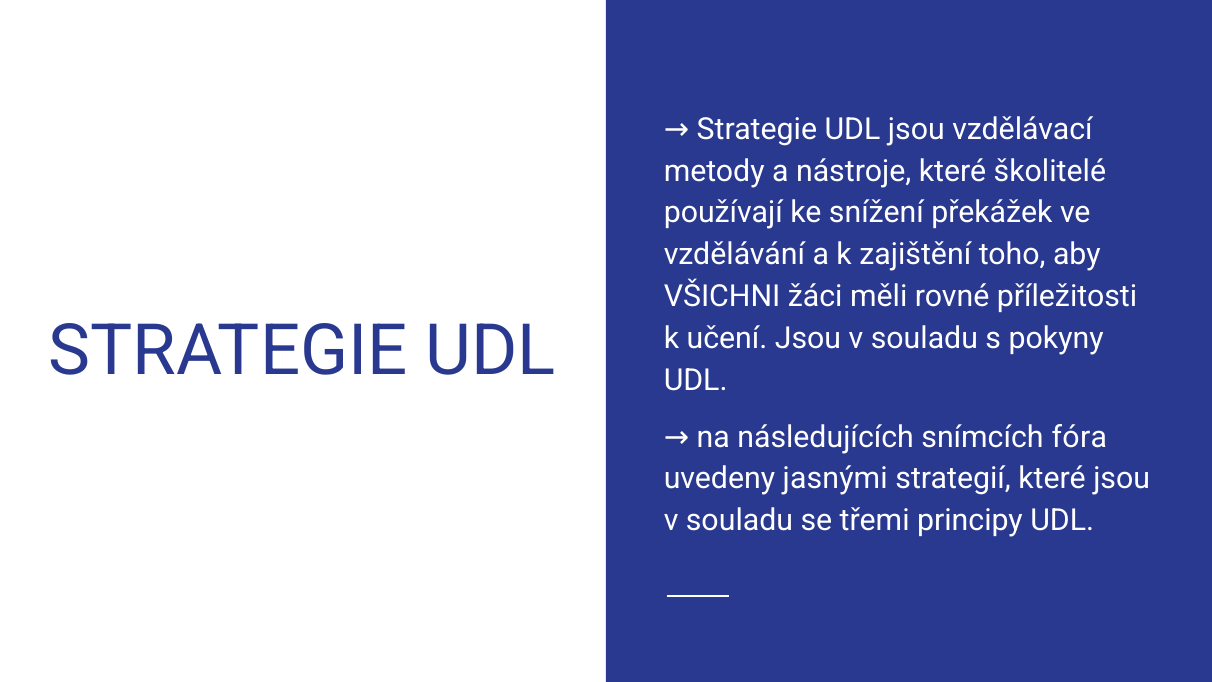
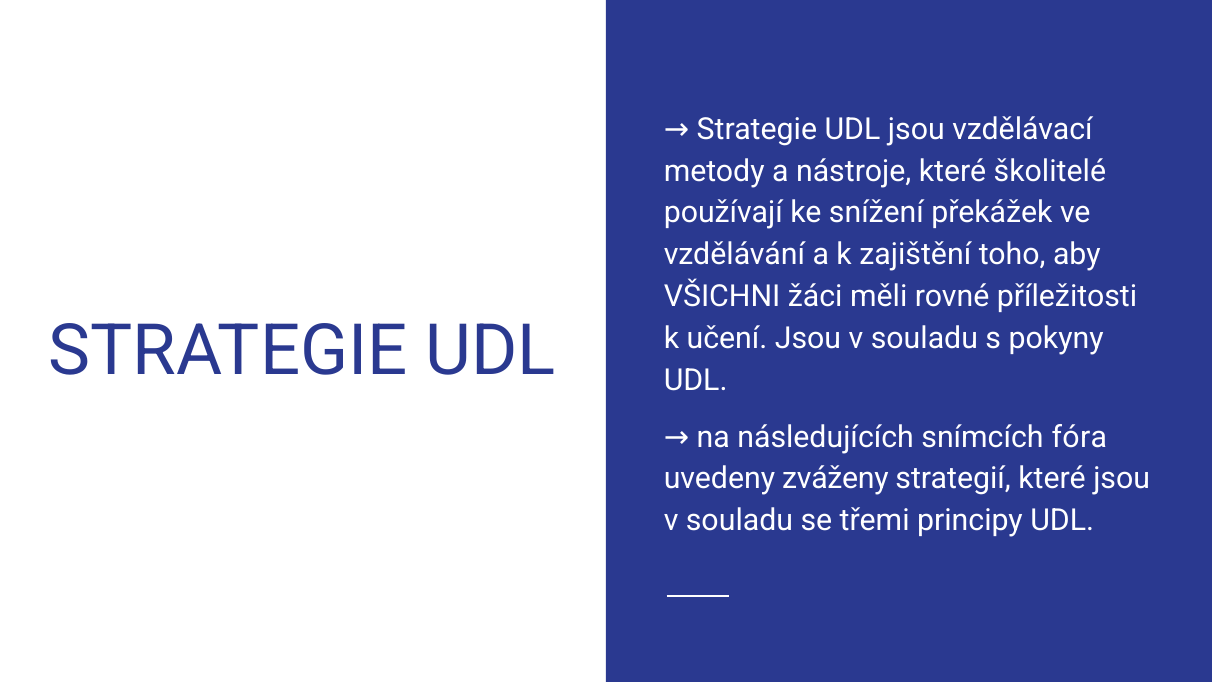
jasnými: jasnými -> zváženy (835, 479)
